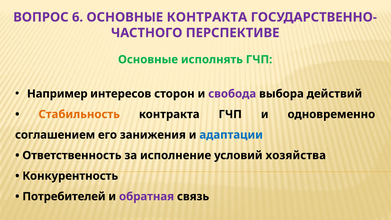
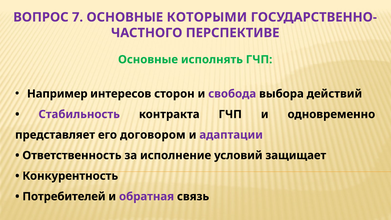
6: 6 -> 7 (78, 17)
ОСНОВНЫЕ КОНТРАКТА: КОНТРАКТА -> КОТОРЫМИ (207, 17)
Стабильность colour: orange -> purple (79, 114)
соглашением: соглашением -> представляет (55, 135)
занижения: занижения -> договором (153, 135)
адаптации colour: blue -> purple (231, 135)
хозяйства: хозяйства -> защищает (296, 155)
